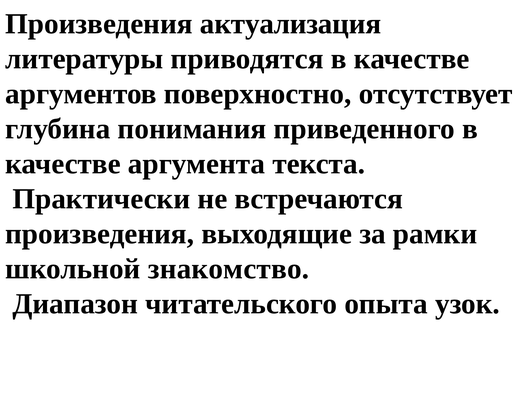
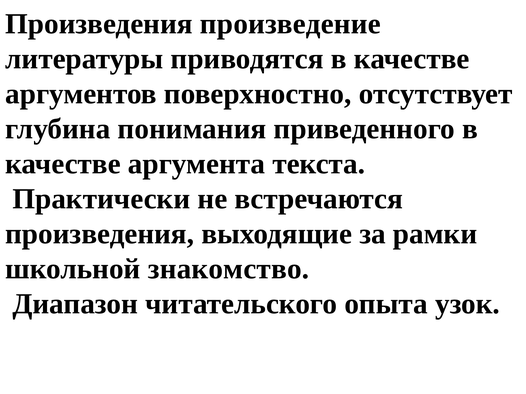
актуализация: актуализация -> произведение (290, 24)
